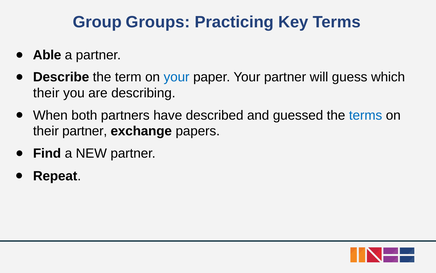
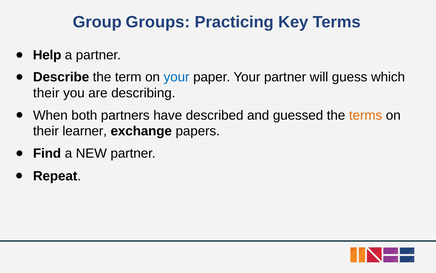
Able: Able -> Help (47, 55)
terms colour: blue -> orange (366, 115)
their partner: partner -> learner (85, 131)
